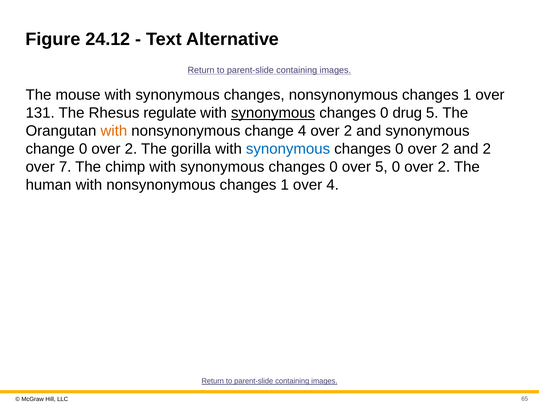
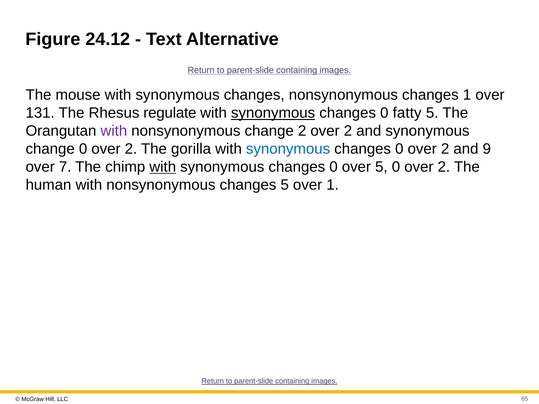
drug: drug -> fatty (407, 113)
with colour: orange -> purple (114, 131)
change 4: 4 -> 2 (302, 131)
and 2: 2 -> 9 (487, 149)
with underline: none -> present (163, 167)
with nonsynonymous changes 1: 1 -> 5 (285, 185)
over 4: 4 -> 1 (333, 185)
